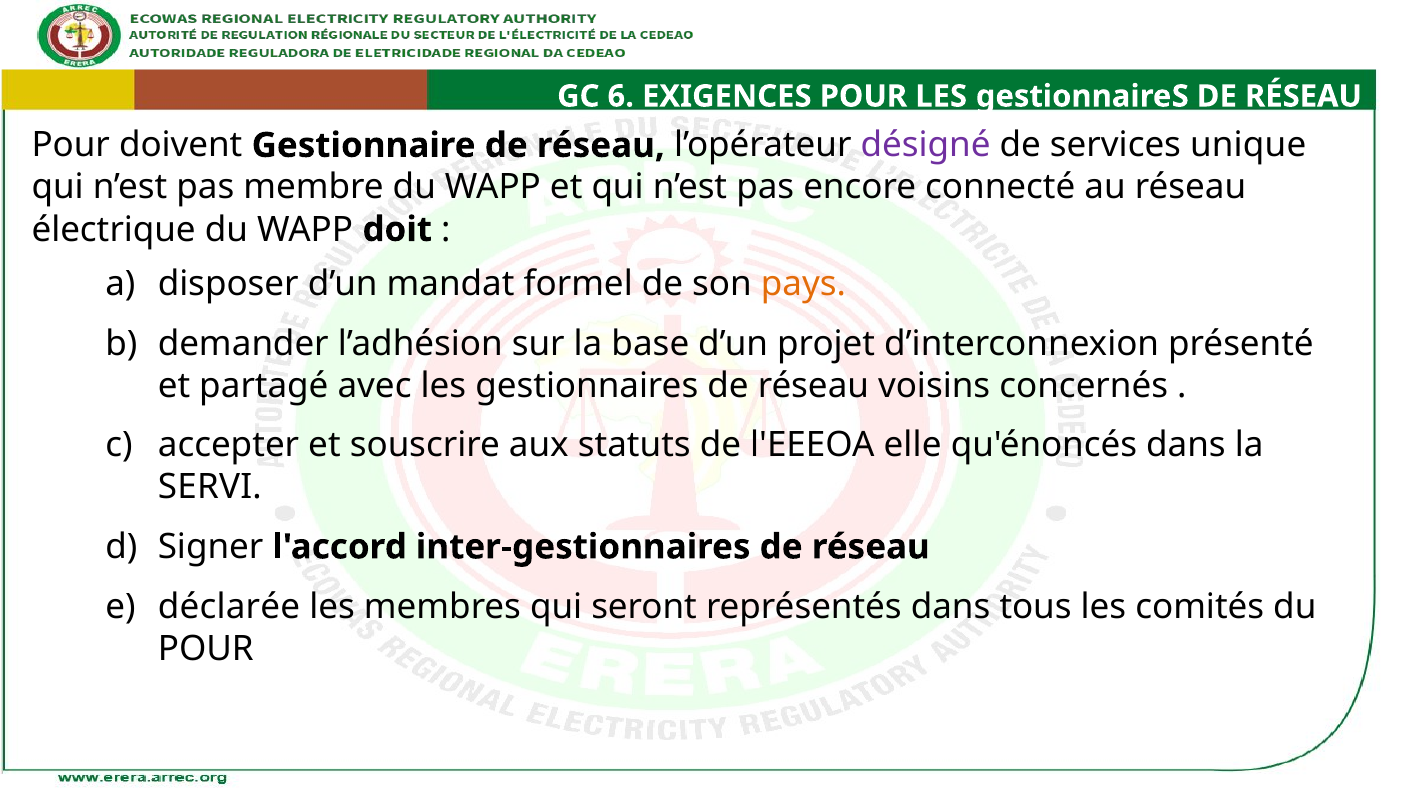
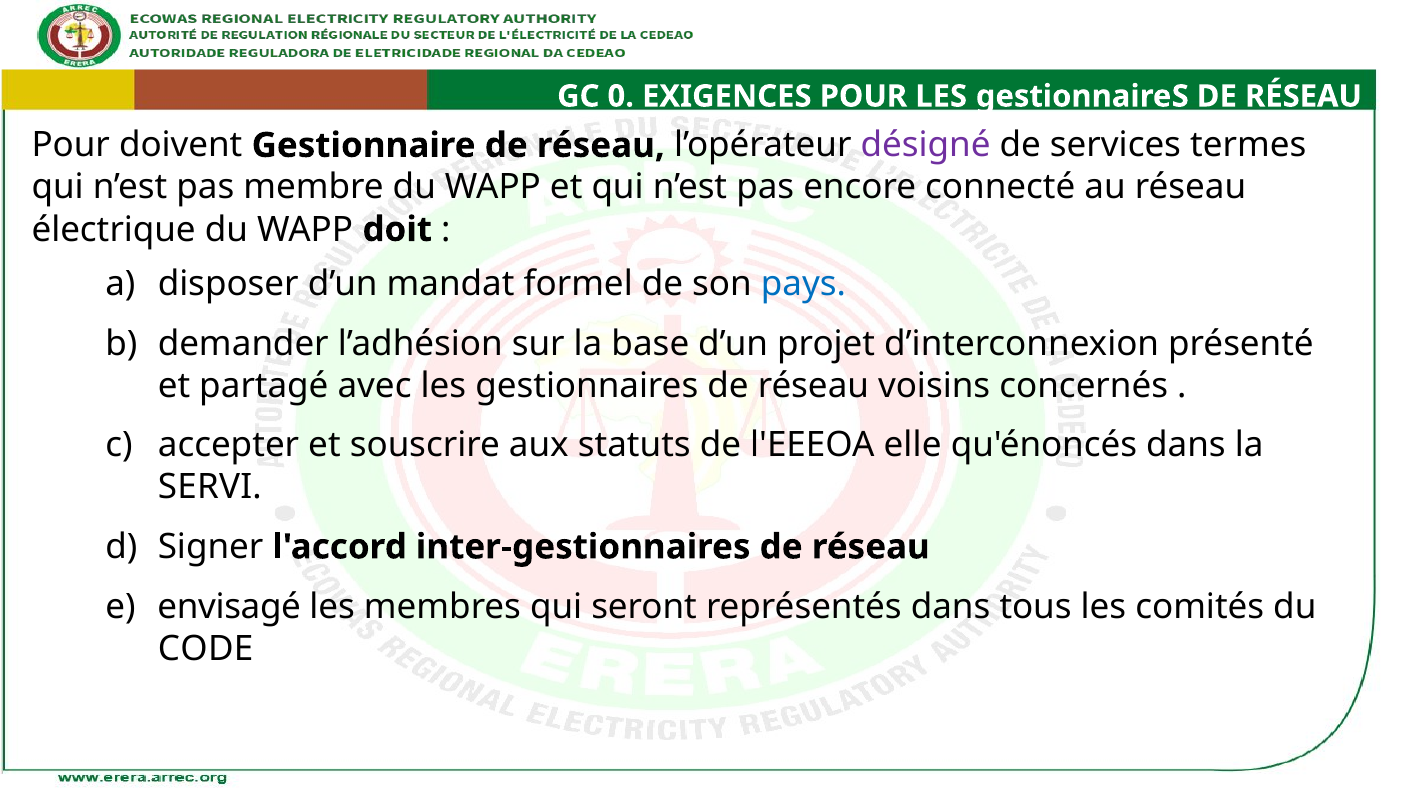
6: 6 -> 0 (621, 96)
unique: unique -> termes (1248, 145)
pays colour: orange -> blue (804, 284)
déclarée: déclarée -> envisagé (229, 607)
POUR: POUR -> CODE (206, 649)
